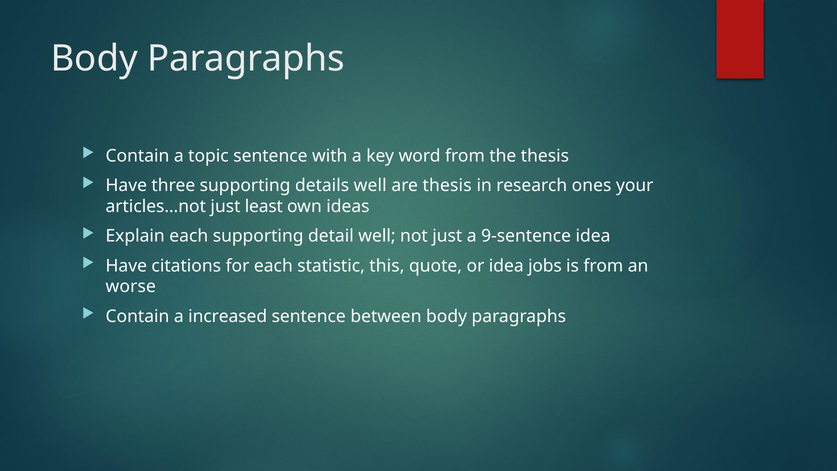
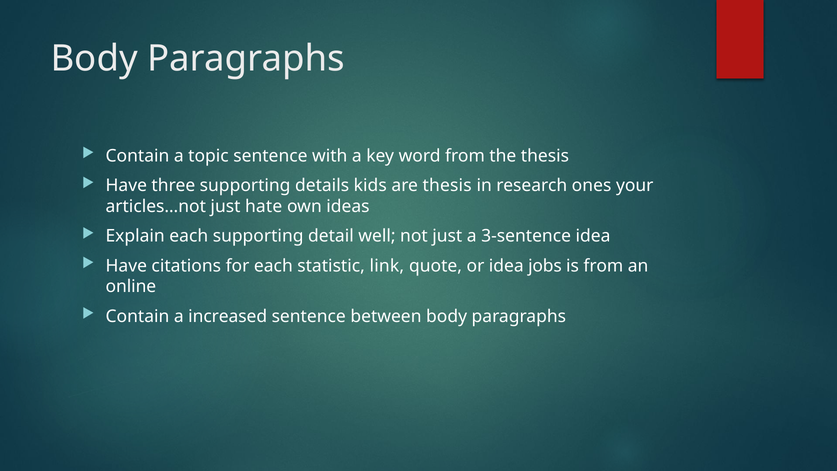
details well: well -> kids (370, 185)
least: least -> hate (264, 206)
9-sentence: 9-sentence -> 3-sentence (526, 236)
this: this -> link (387, 266)
worse: worse -> online (131, 287)
